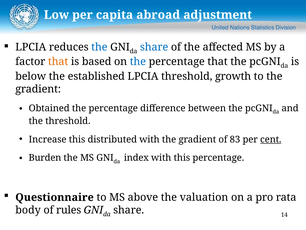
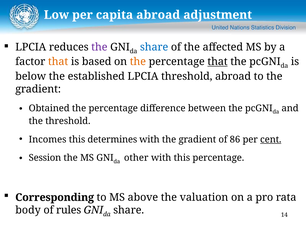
the colour: blue -> purple (99, 47)
the colour: blue -> orange (138, 62)
that underline: none -> present (218, 62)
threshold growth: growth -> abroad (233, 76)
Increase: Increase -> Incomes (48, 139)
distributed: distributed -> determines (112, 139)
83: 83 -> 86 (235, 139)
Burden: Burden -> Session (45, 157)
index: index -> other (136, 157)
Questionnaire: Questionnaire -> Corresponding (55, 197)
